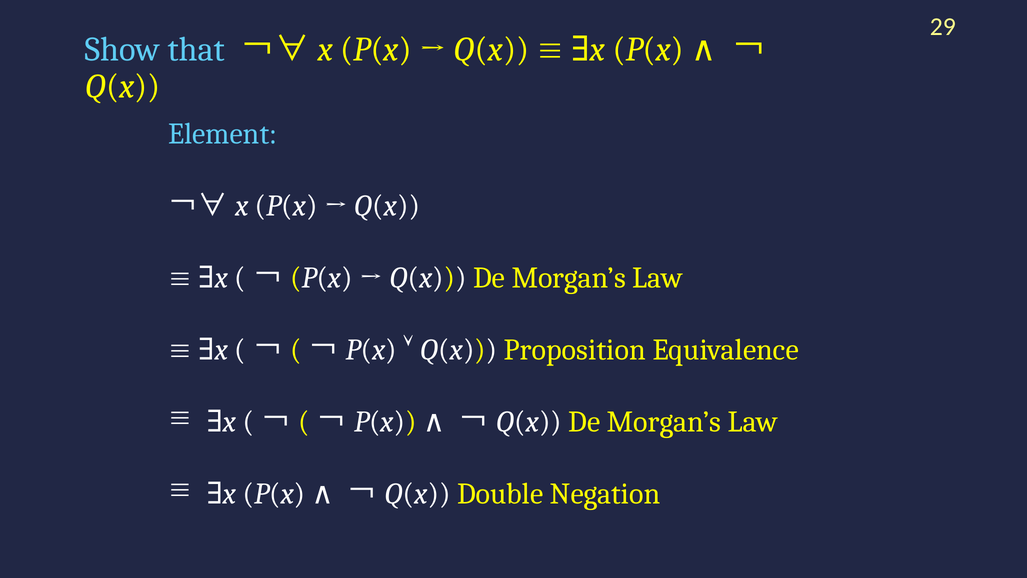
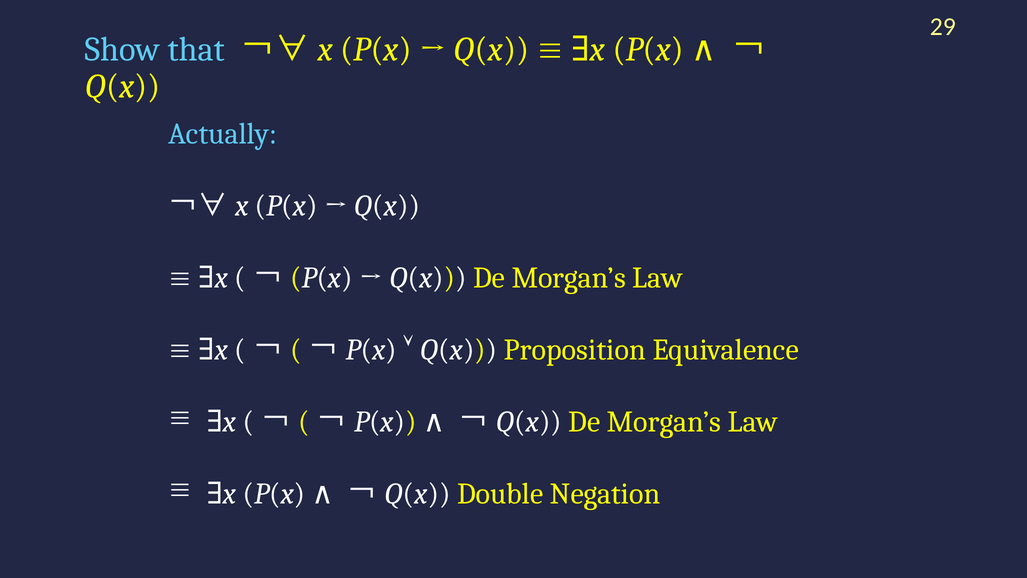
Element: Element -> Actually (223, 134)
